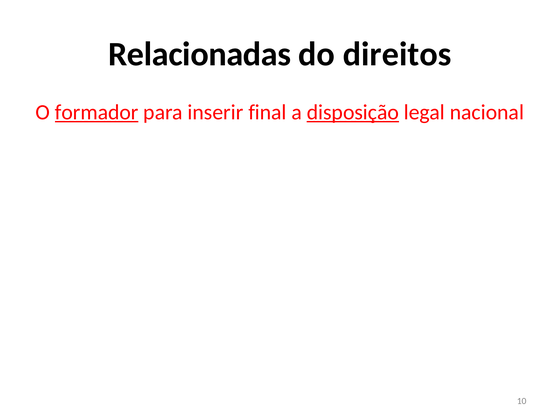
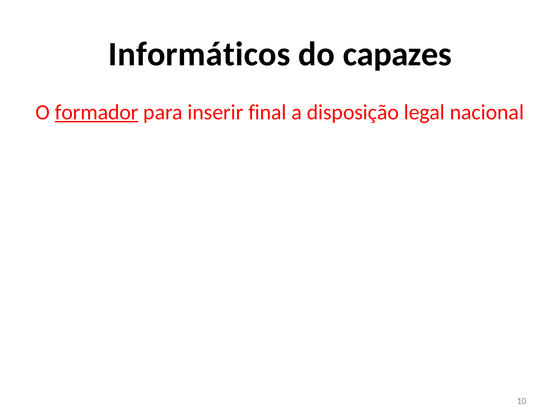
Relacionadas: Relacionadas -> Informáticos (199, 54)
direitos: direitos -> capazes (397, 54)
disposição underline: present -> none (353, 112)
